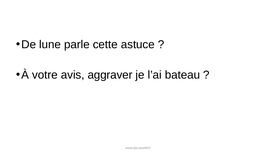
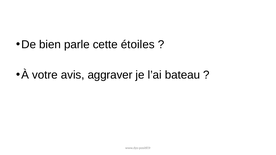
lune: lune -> bien (50, 45)
astuce: astuce -> étoiles (138, 45)
